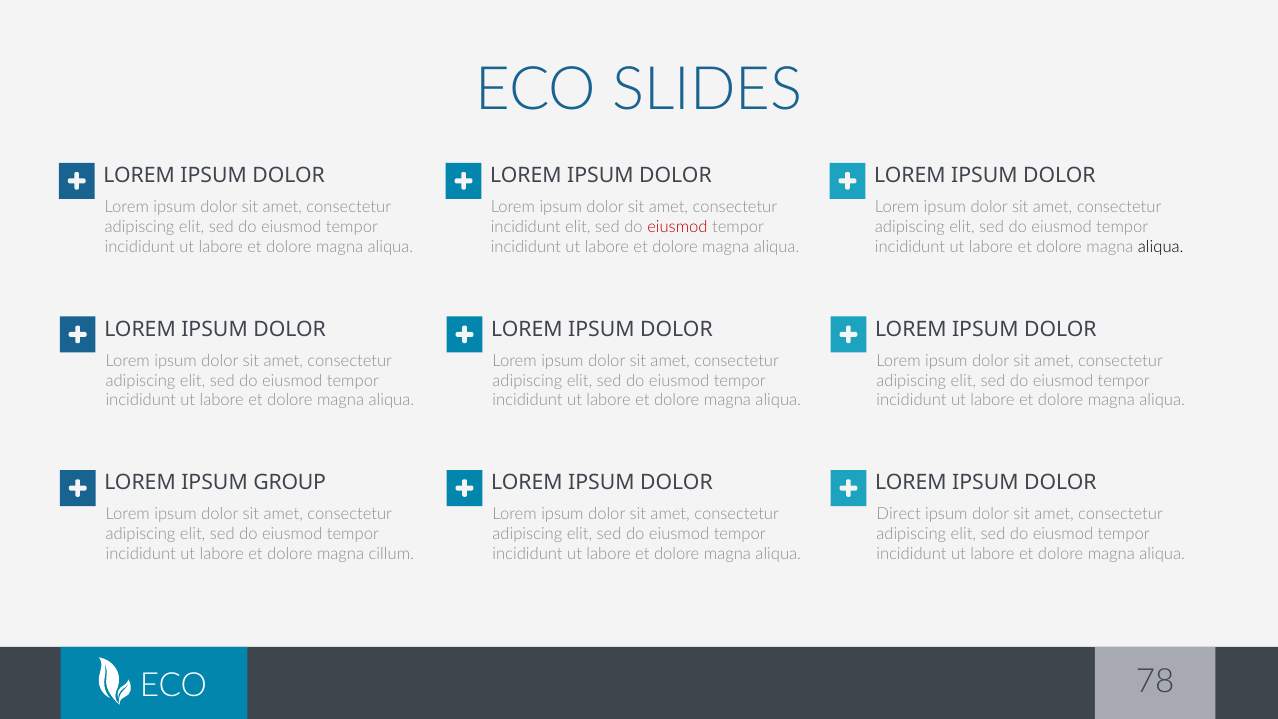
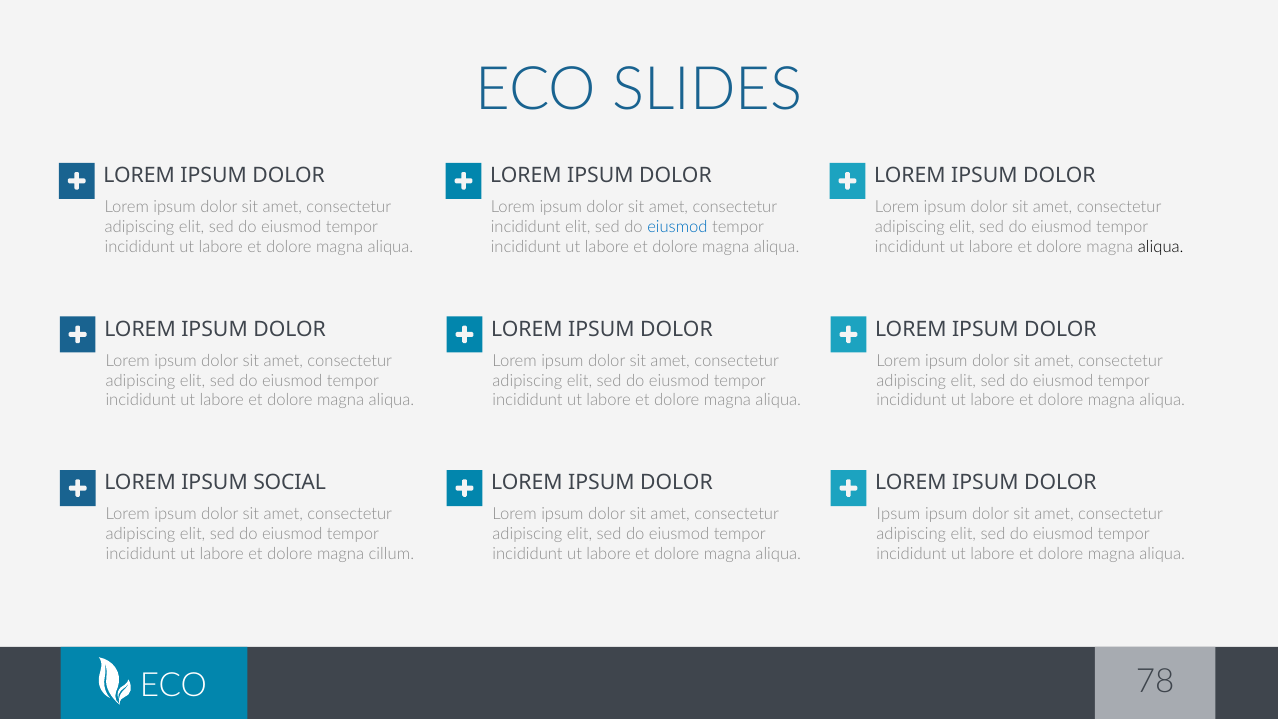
eiusmod colour: red -> blue (677, 227)
GROUP: GROUP -> SOCIAL (290, 483)
Direct: Direct -> Ipsum (898, 514)
